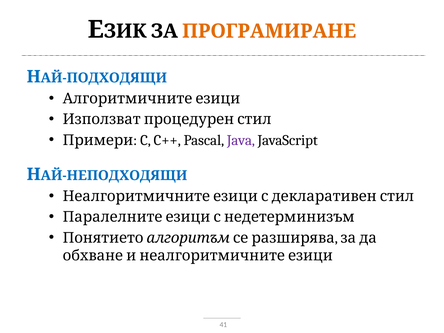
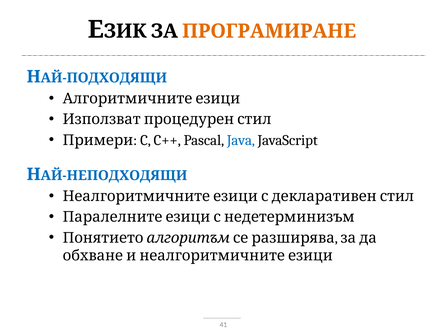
Java colour: purple -> blue (241, 140)
